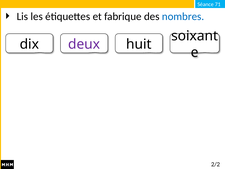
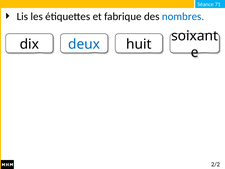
deux colour: purple -> blue (84, 44)
